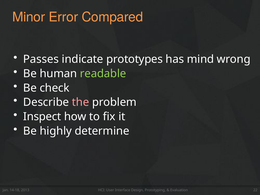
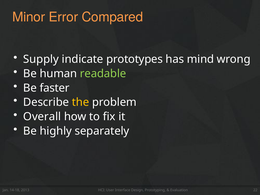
Passes: Passes -> Supply (41, 59)
check: check -> faster (55, 88)
the colour: pink -> yellow (81, 102)
Inspect: Inspect -> Overall (42, 117)
determine: determine -> separately (102, 131)
